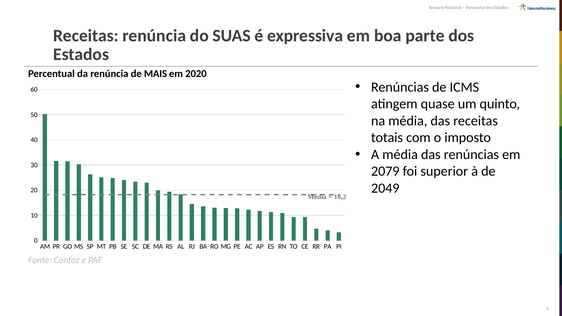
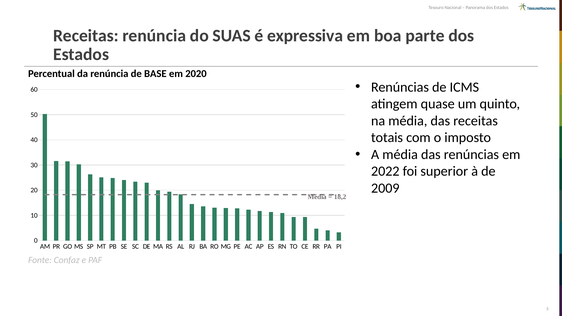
MAIS: MAIS -> BASE (155, 74)
2079: 2079 -> 2022 (385, 171)
2049: 2049 -> 2009 (385, 188)
